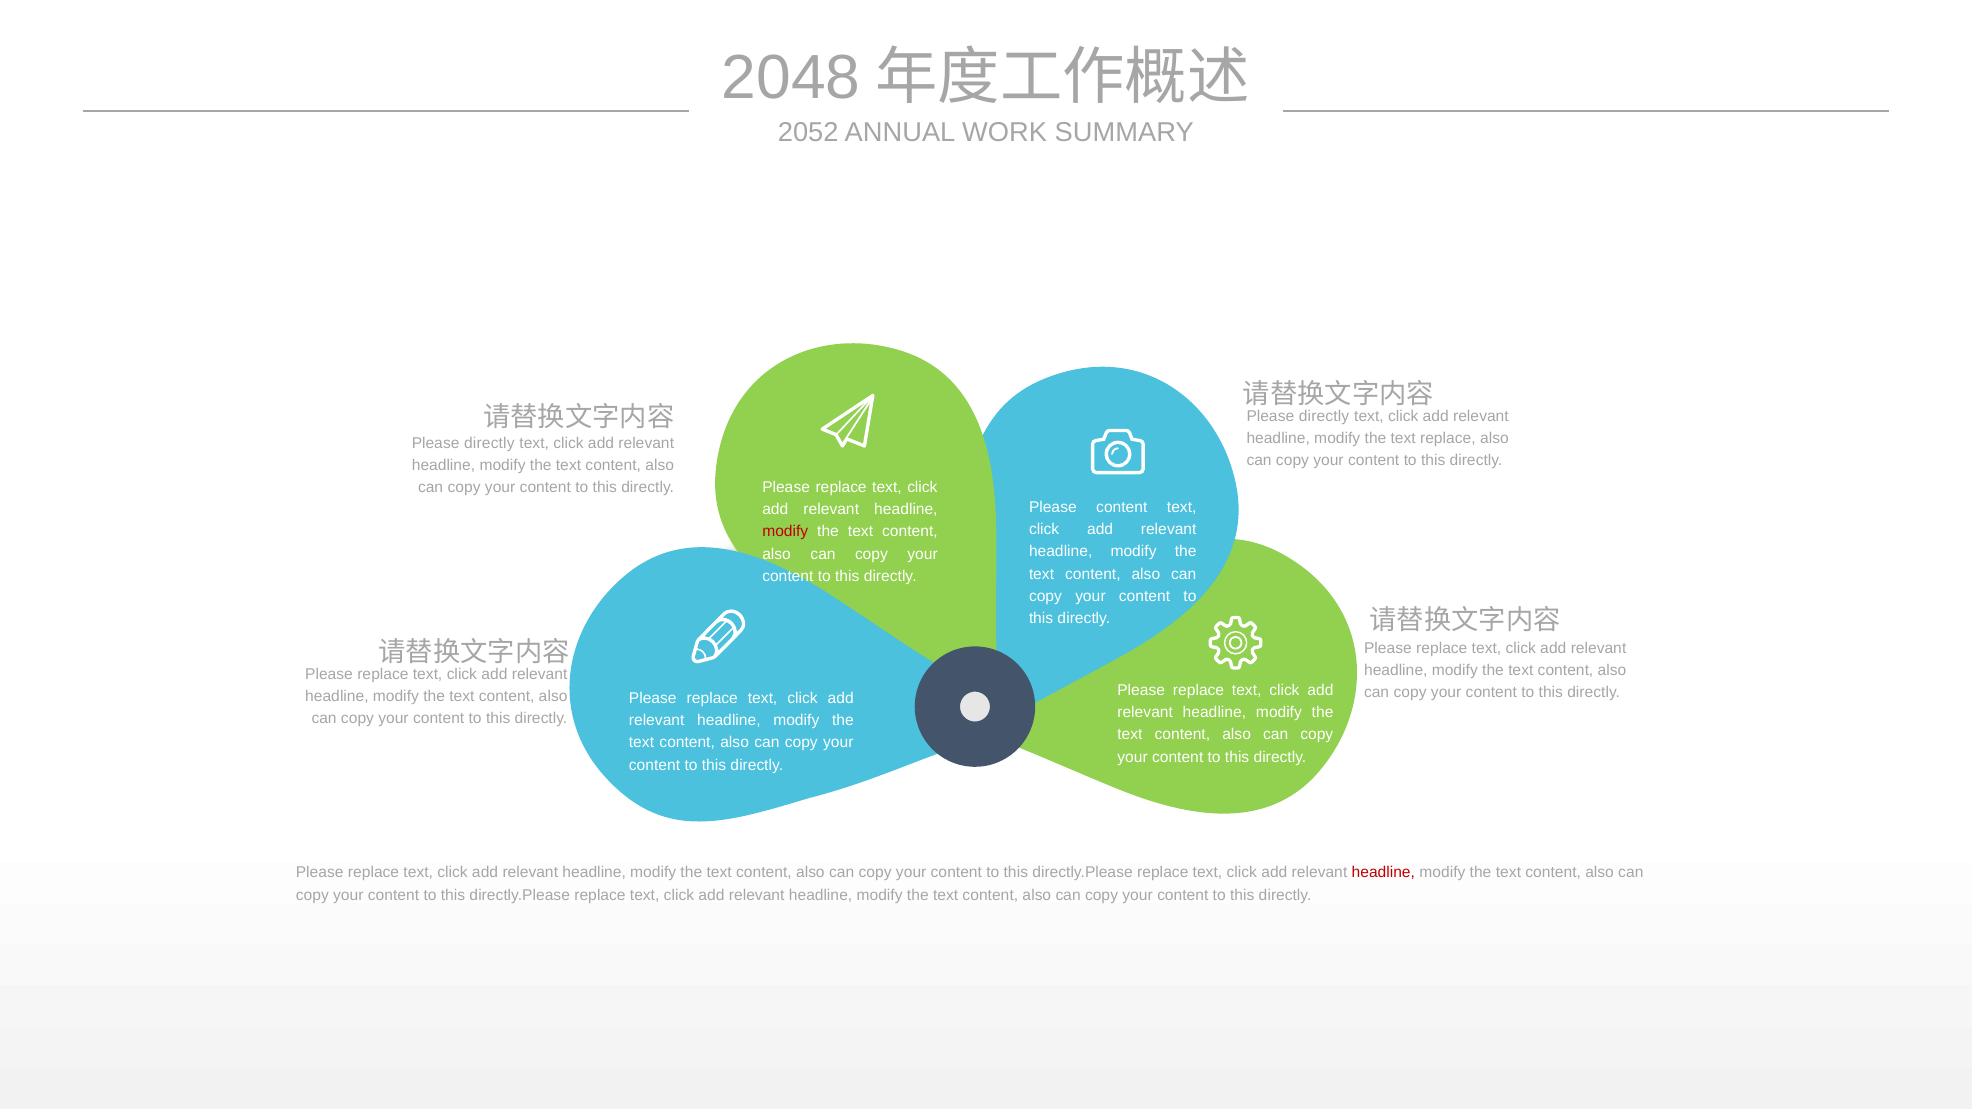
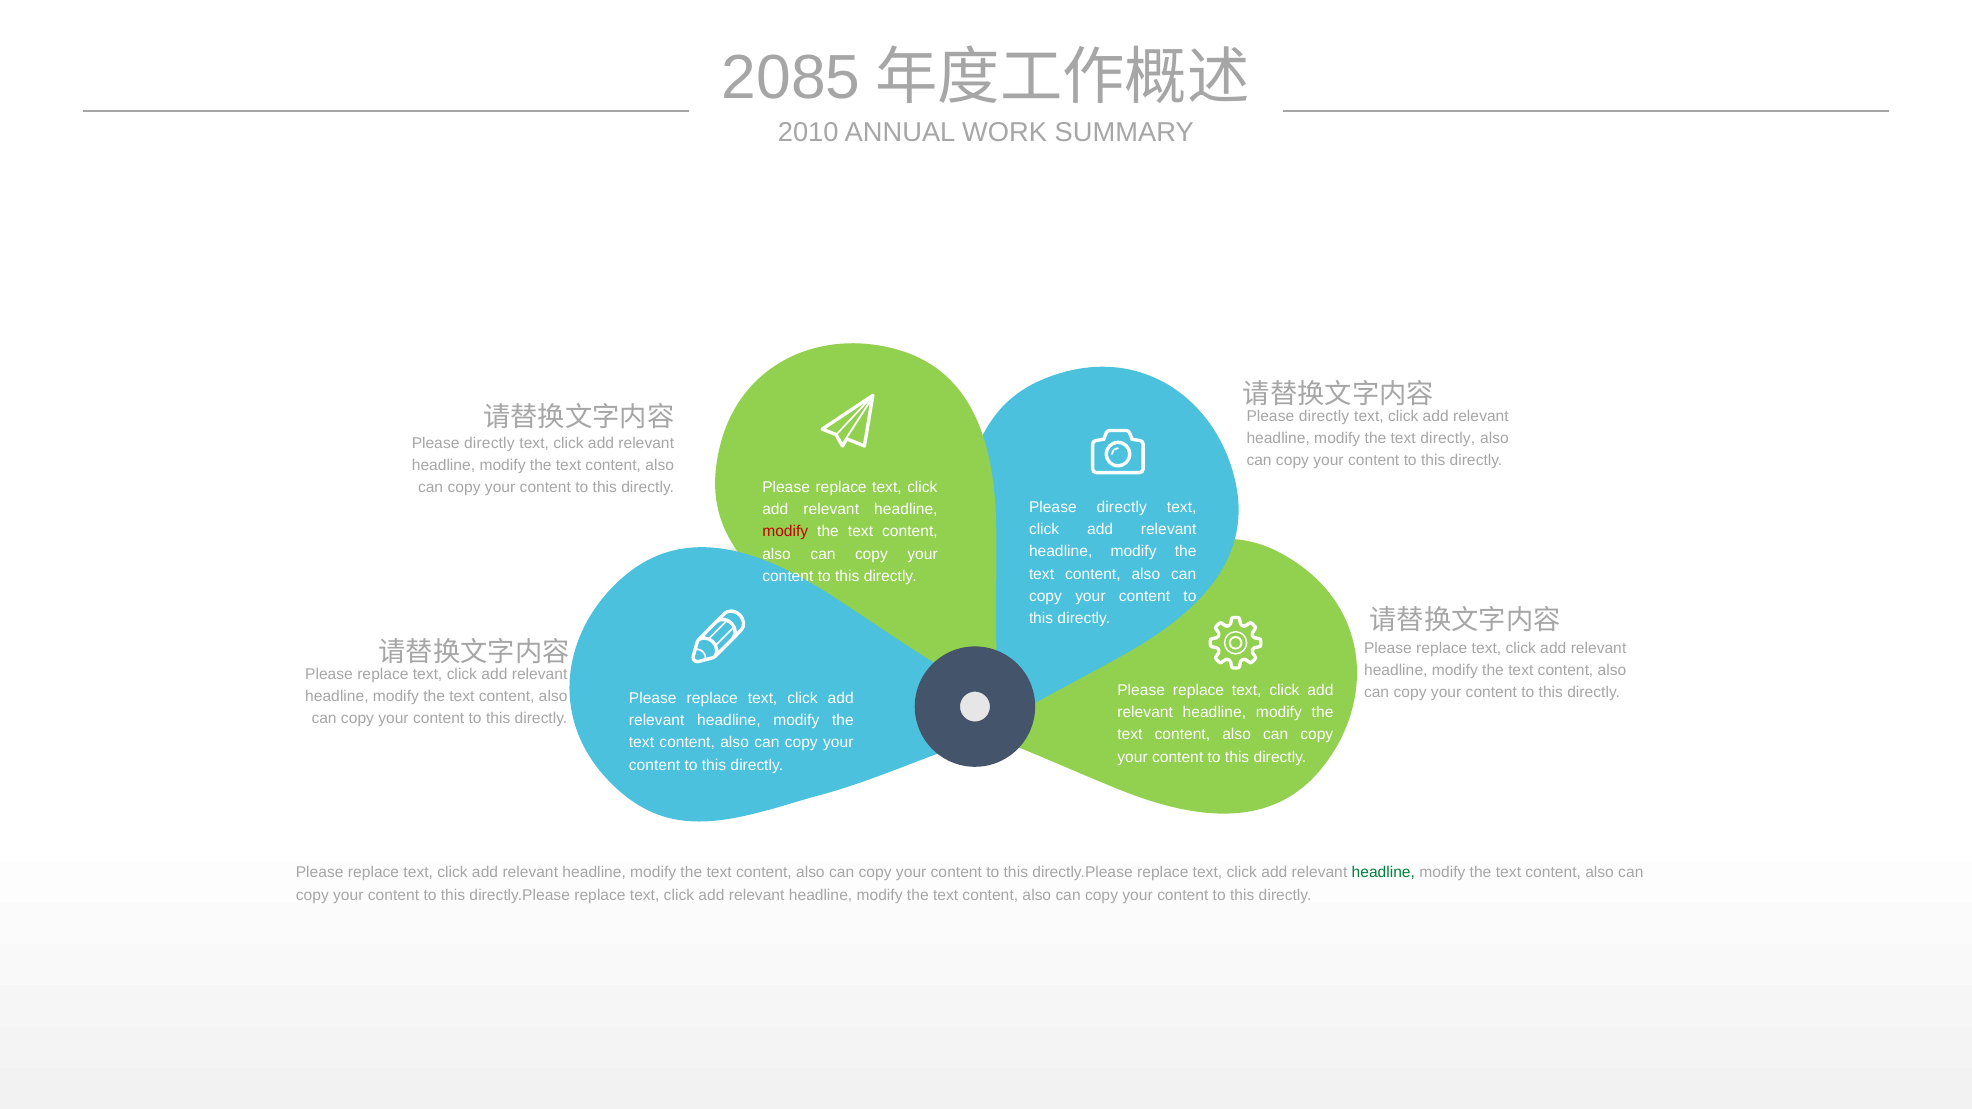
2048: 2048 -> 2085 (791, 78)
2052: 2052 -> 2010 (808, 132)
text replace: replace -> directly (1448, 438)
content: content -> directly (1122, 507)
headline colour: red -> green (1383, 873)
